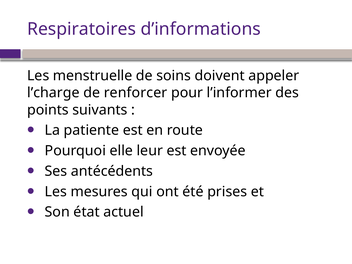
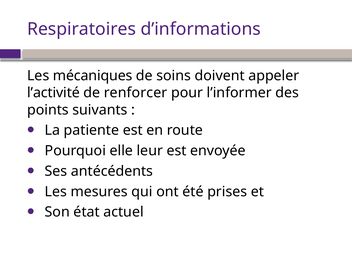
menstruelle: menstruelle -> mécaniques (93, 76)
l’charge: l’charge -> l’activité (53, 93)
